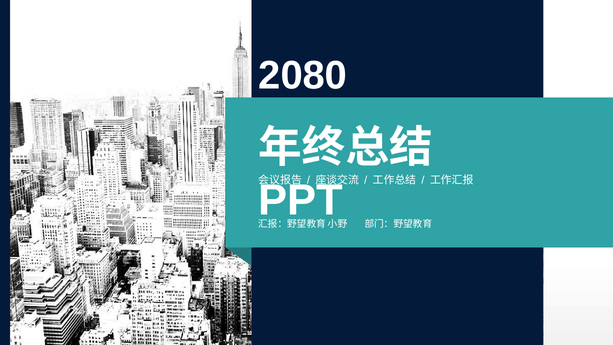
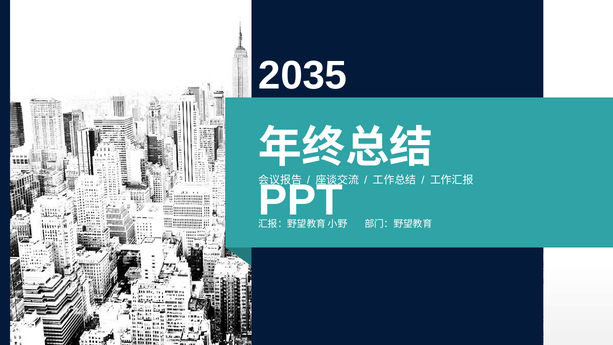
2080: 2080 -> 2035 (303, 76)
